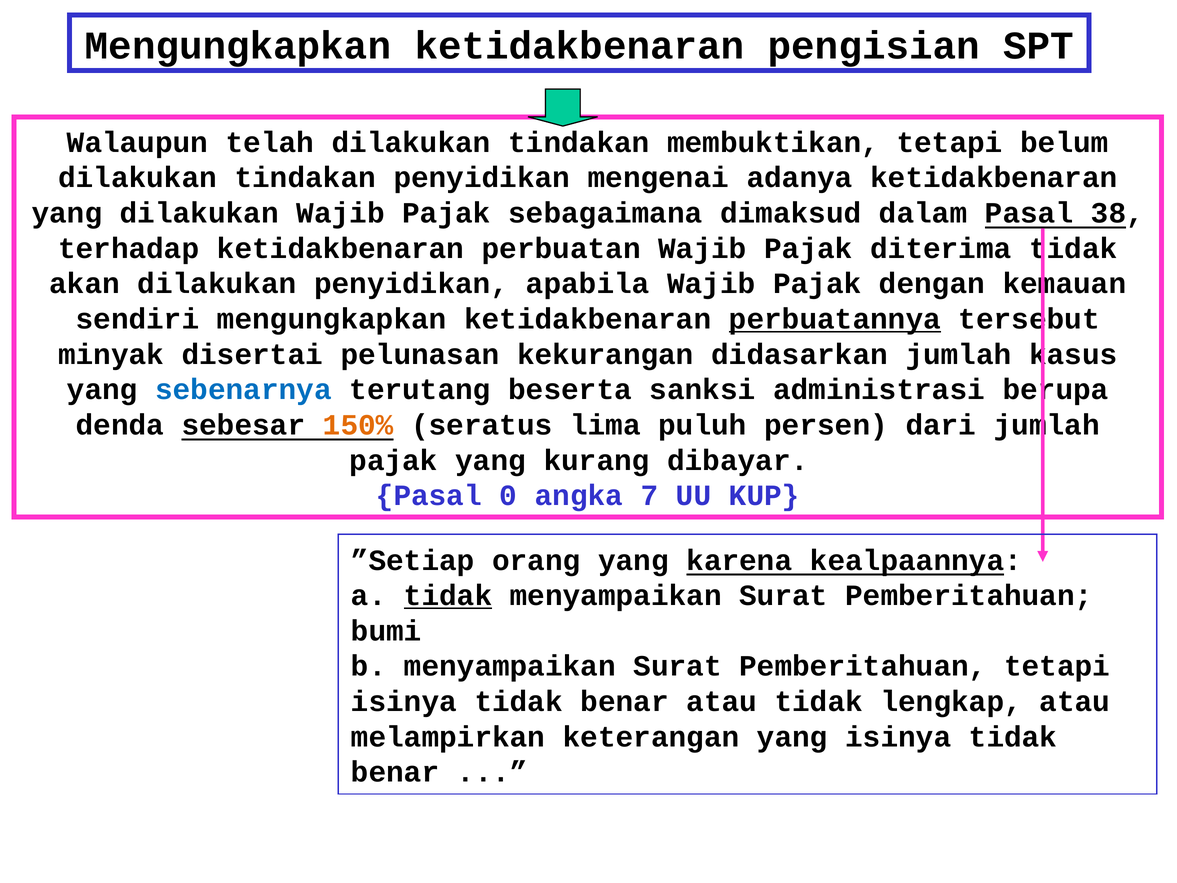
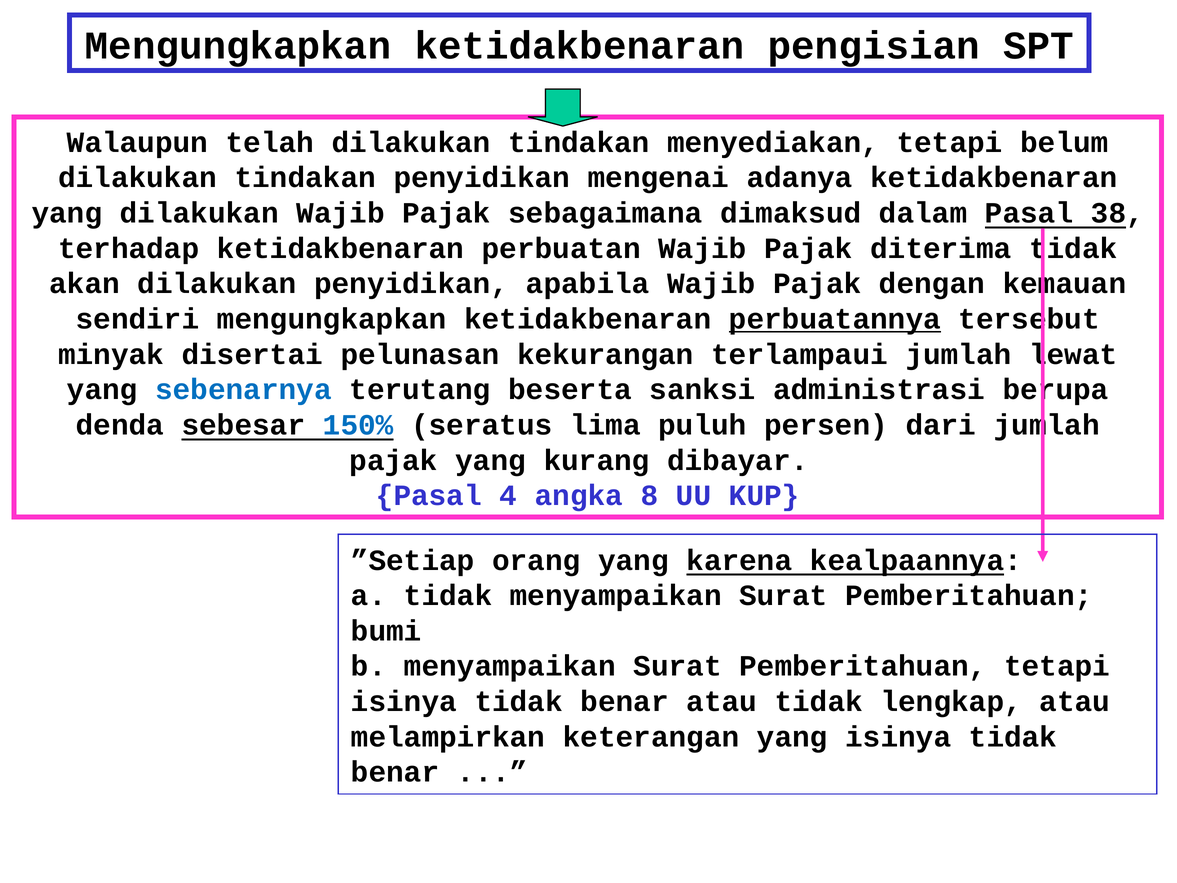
membuktikan: membuktikan -> menyediakan (773, 142)
didasarkan: didasarkan -> terlampaui (800, 354)
kasus: kasus -> lewat (1073, 354)
150% colour: orange -> blue (358, 425)
0: 0 -> 4 (508, 496)
7: 7 -> 8 (650, 496)
tidak underline: present -> none (448, 595)
